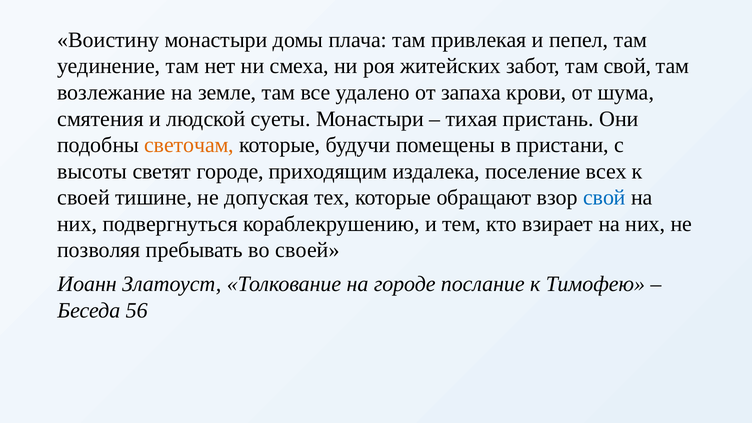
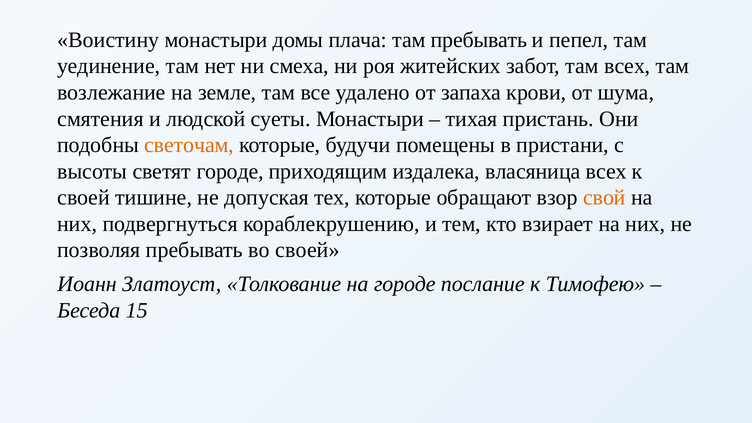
там привлекая: привлекая -> пребывать (479, 40)
там свой: свой -> всех (627, 66)
поселение: поселение -> власяница (533, 171)
свой colour: blue -> orange (604, 198)
56: 56 -> 15 (137, 311)
